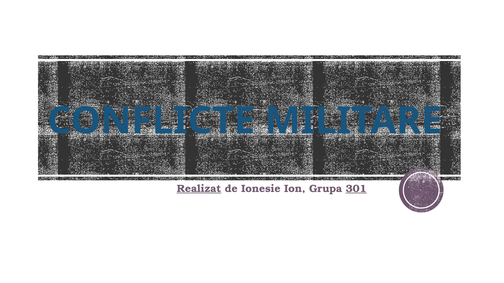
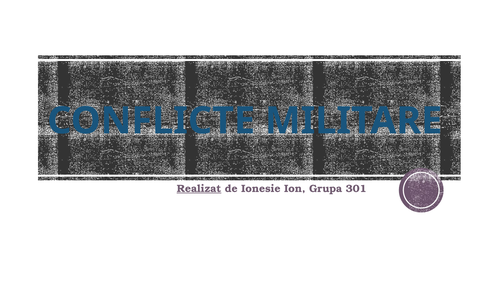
301 underline: present -> none (356, 189)
